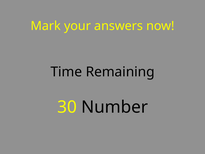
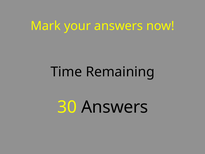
30 Number: Number -> Answers (115, 107)
